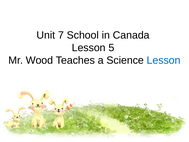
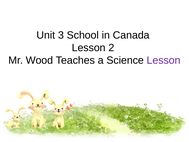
7: 7 -> 3 (61, 35)
5: 5 -> 2 (111, 48)
Lesson colour: blue -> purple (164, 60)
